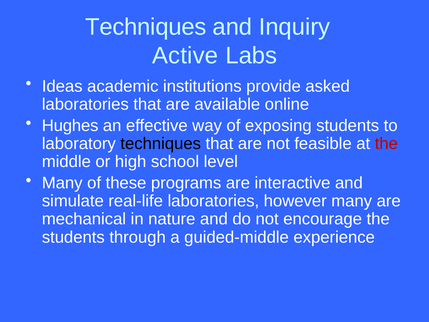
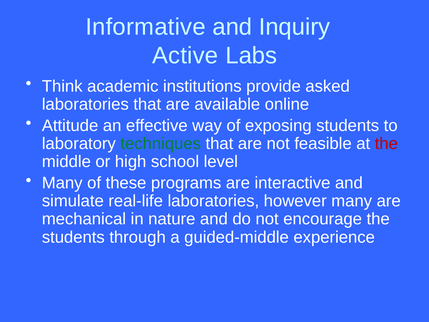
Techniques: Techniques -> Informative (146, 27)
Ideas: Ideas -> Think (62, 86)
Hughes: Hughes -> Attitude (70, 126)
techniques colour: black -> green (161, 144)
